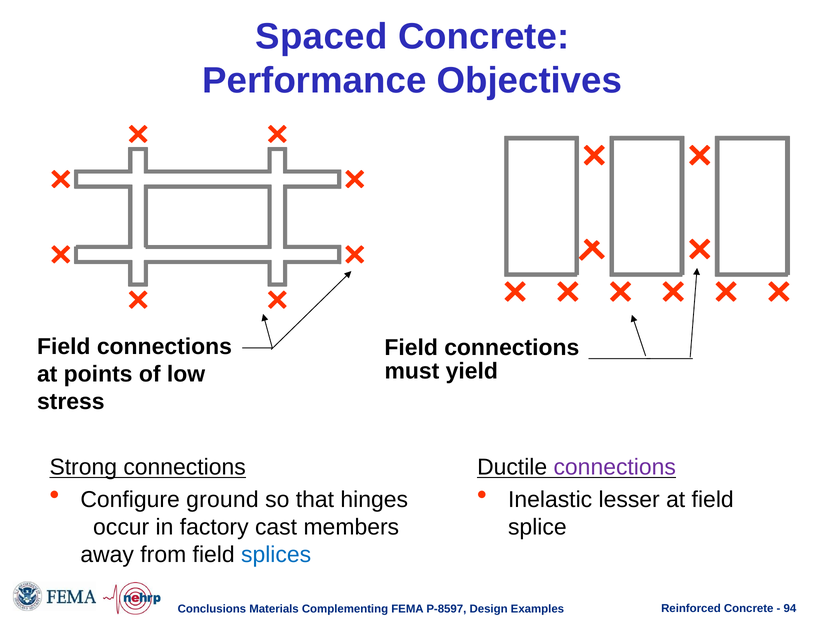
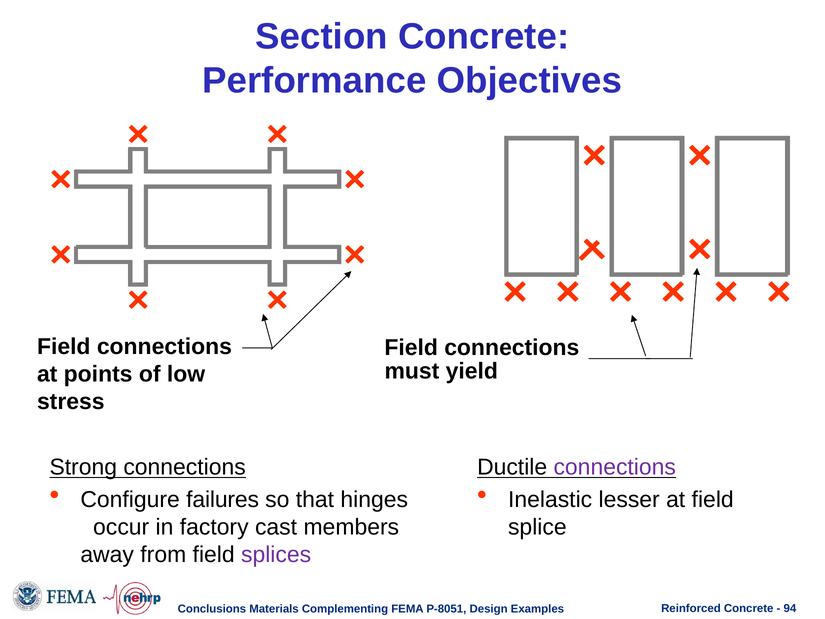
Spaced: Spaced -> Section (322, 36)
ground: ground -> failures (223, 499)
splices colour: blue -> purple (276, 554)
P-8597: P-8597 -> P-8051 (446, 609)
